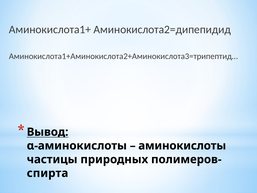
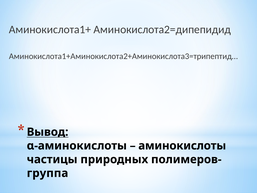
спирта: спирта -> группа (47, 173)
